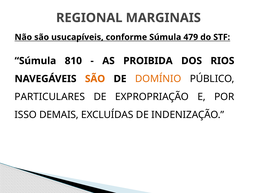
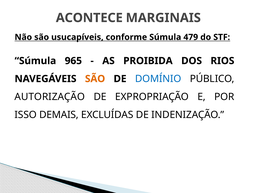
REGIONAL: REGIONAL -> ACONTECE (89, 18)
810: 810 -> 965 (73, 61)
DOMÍNIO colour: orange -> blue (158, 79)
PARTICULARES: PARTICULARES -> AUTORIZAÇÃO (50, 97)
